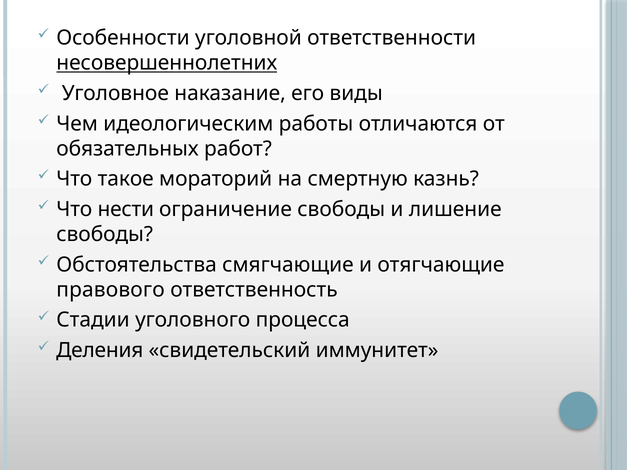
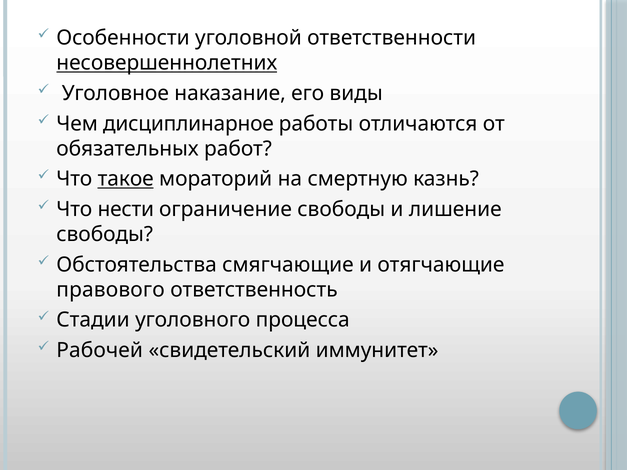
идеологическим: идеологическим -> дисциплинарное (188, 124)
такое underline: none -> present (126, 179)
Деления: Деления -> Рабочей (100, 351)
